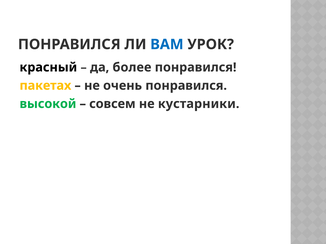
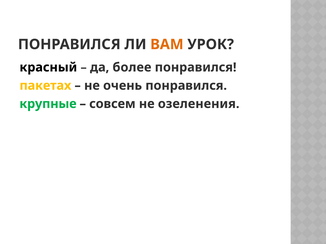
ВАМ colour: blue -> orange (167, 44)
высокой: высокой -> крупные (48, 104)
кустарники: кустарники -> озеленения (199, 104)
